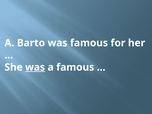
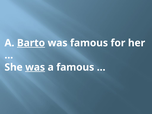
Barto underline: none -> present (31, 43)
